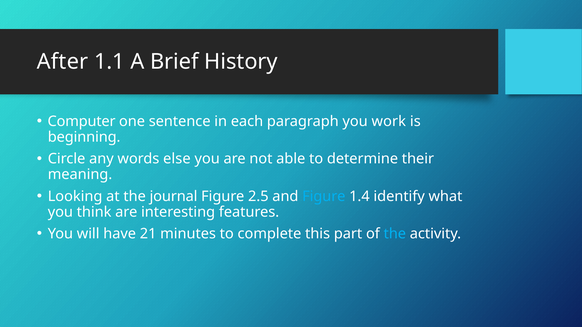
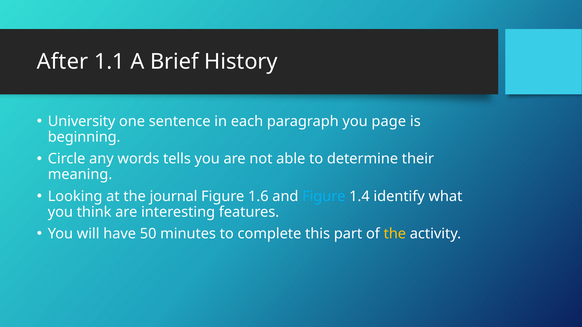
Computer: Computer -> University (82, 122)
work: work -> page (389, 122)
else: else -> tells (177, 159)
2.5: 2.5 -> 1.6 (258, 196)
21: 21 -> 50 (148, 234)
the colour: light blue -> yellow (395, 234)
